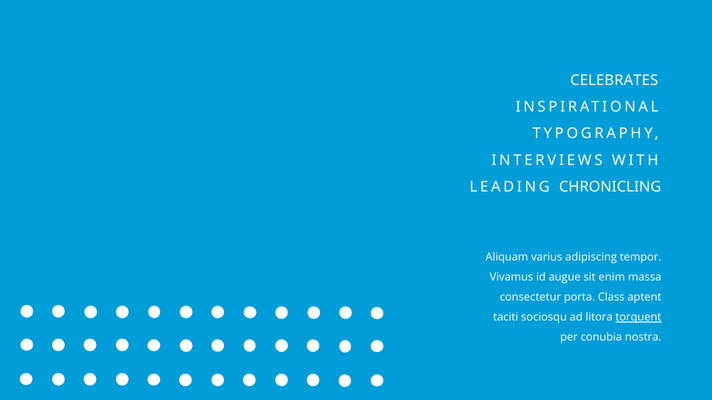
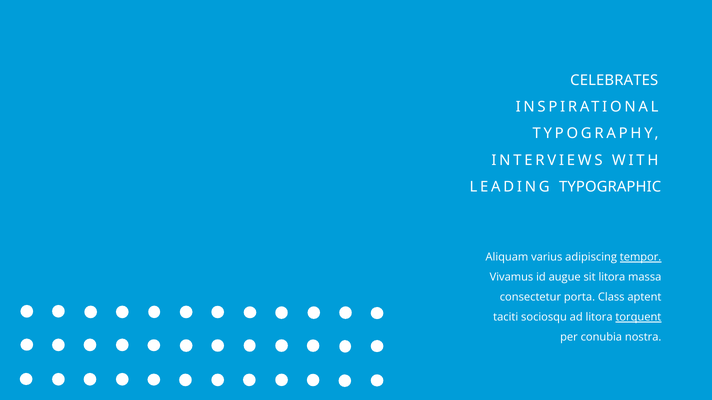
CHRONICLING: CHRONICLING -> TYPOGRAPHIC (610, 187)
tempor underline: none -> present (641, 258)
sit enim: enim -> litora (612, 278)
